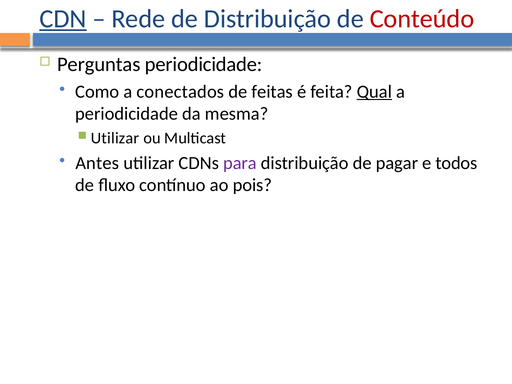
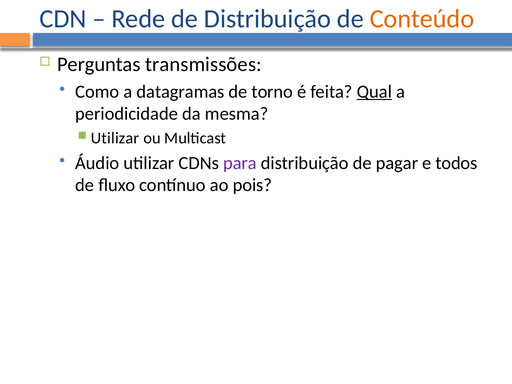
CDN underline: present -> none (63, 19)
Conteúdo colour: red -> orange (422, 19)
Perguntas periodicidade: periodicidade -> transmissões (203, 64)
conectados: conectados -> datagramas (181, 92)
feitas: feitas -> torno (272, 92)
Antes: Antes -> Áudio (97, 163)
